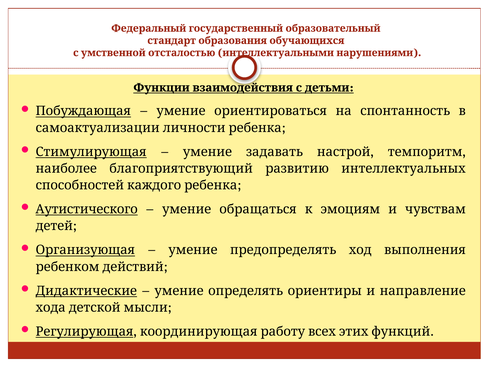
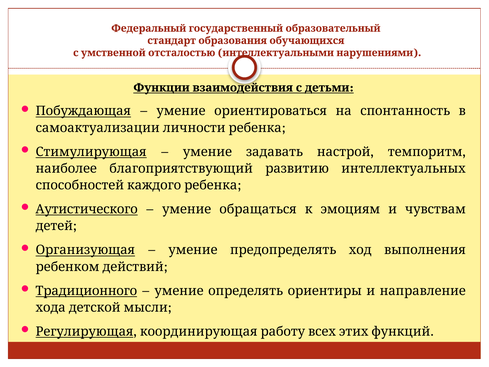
Дидактические: Дидактические -> Традиционного (86, 291)
